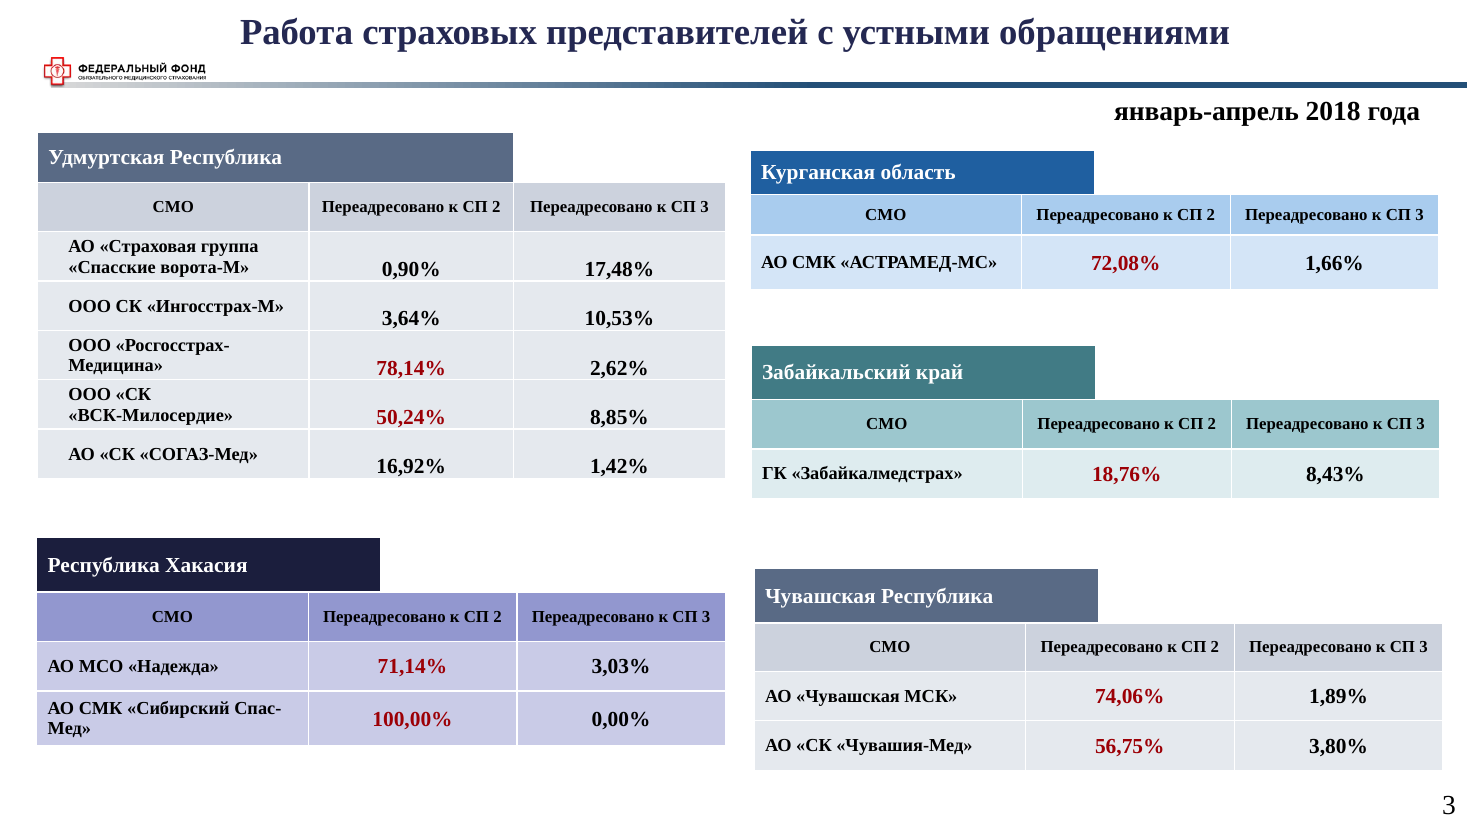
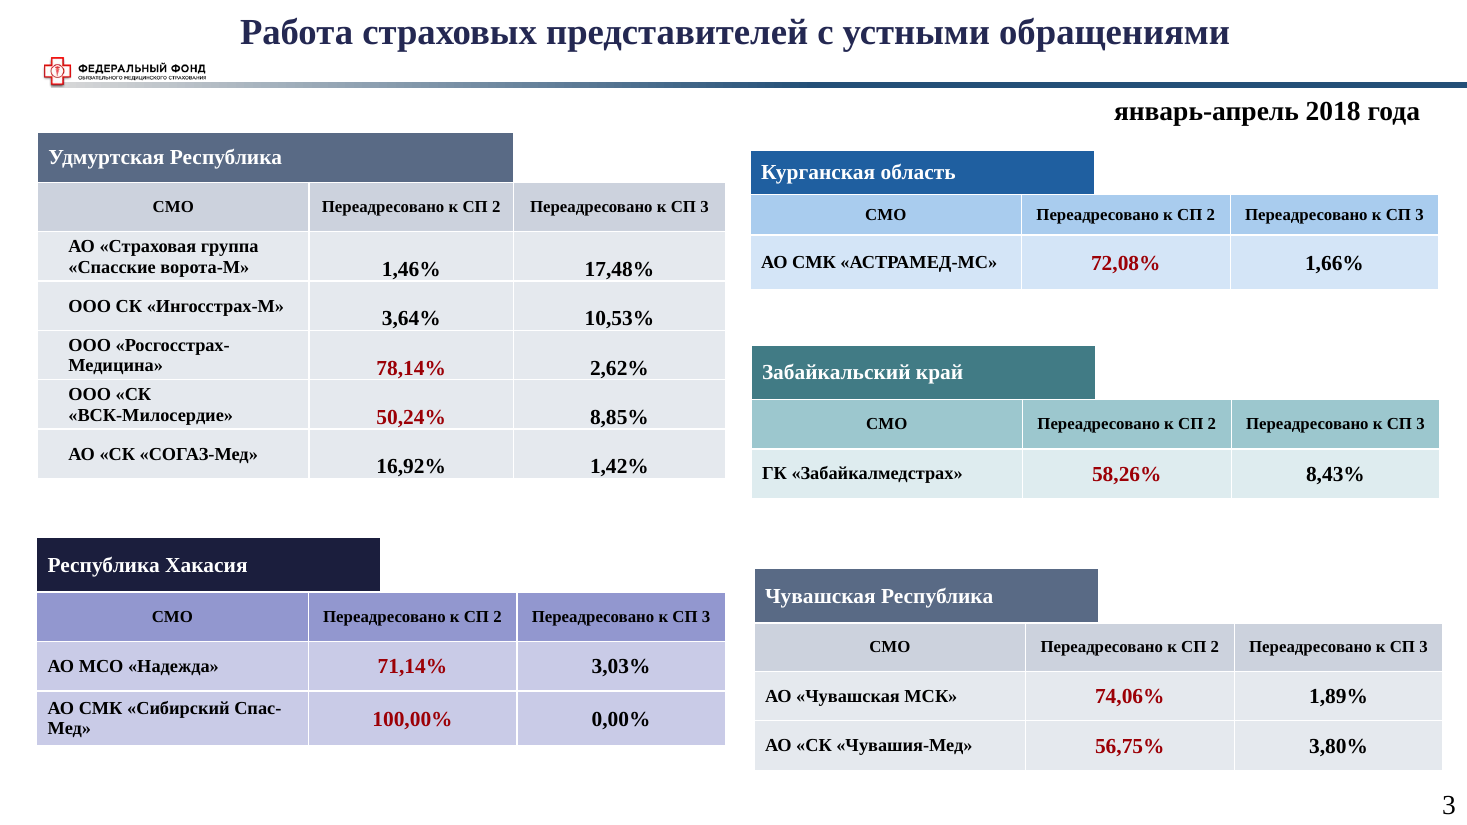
0,90%: 0,90% -> 1,46% (411, 269)
18,76%: 18,76% -> 58,26% (1127, 475)
